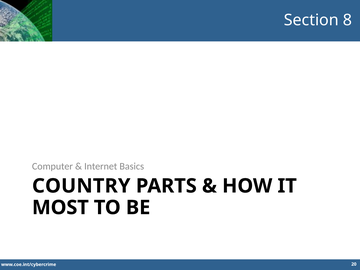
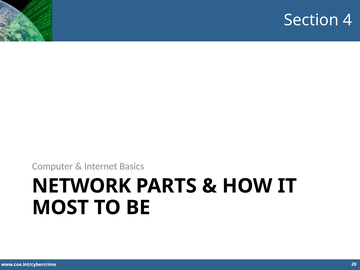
8: 8 -> 4 (348, 20)
COUNTRY: COUNTRY -> NETWORK (81, 186)
